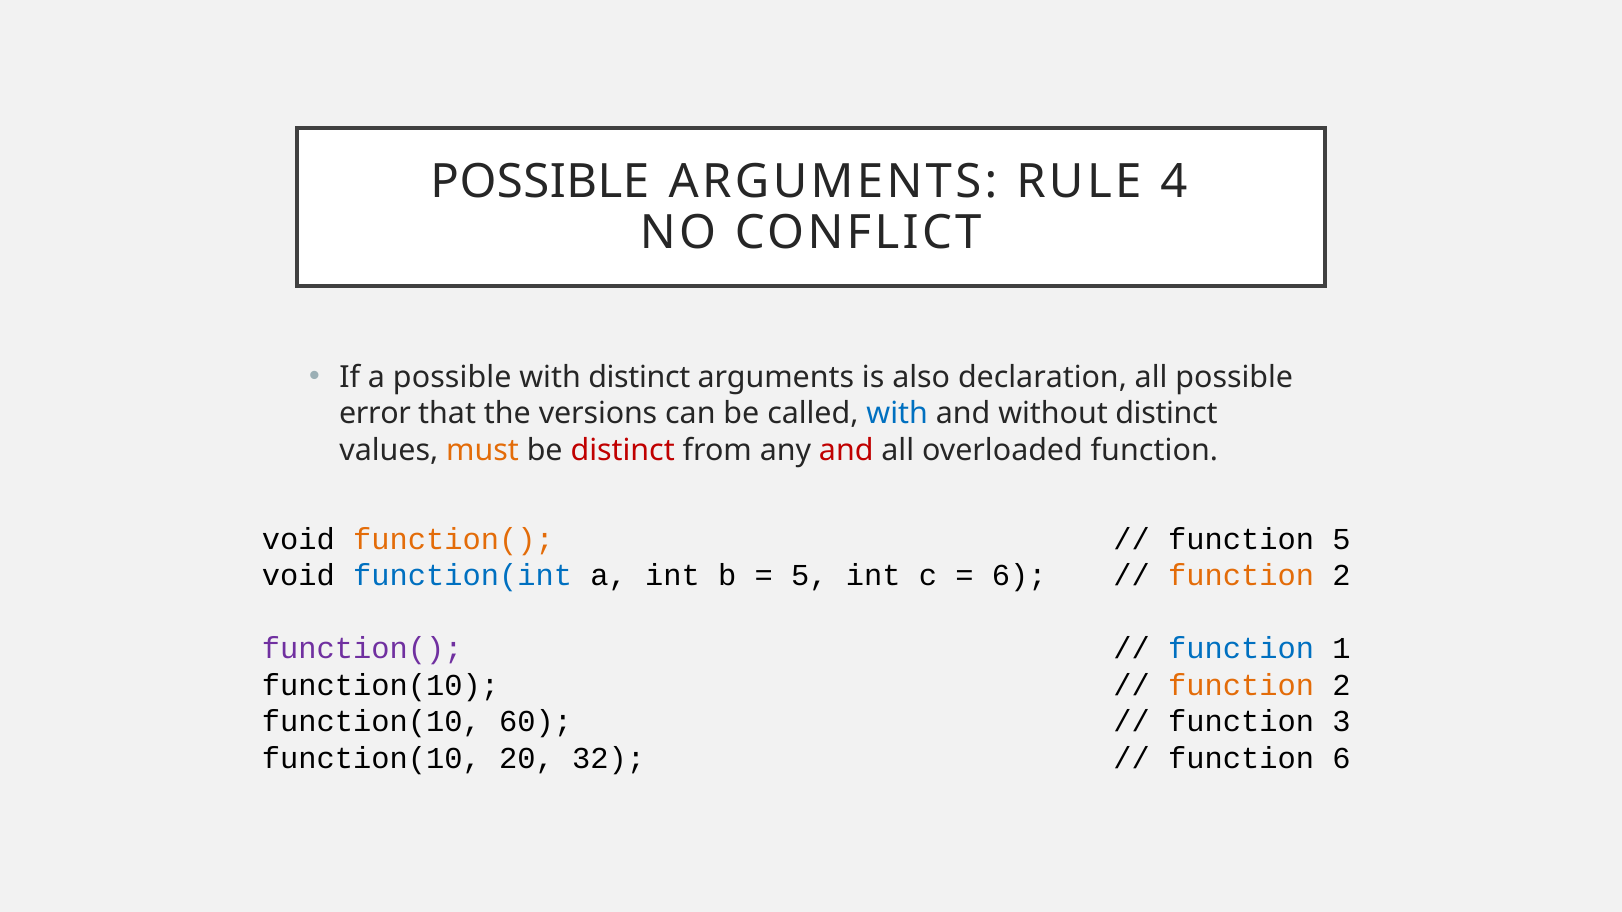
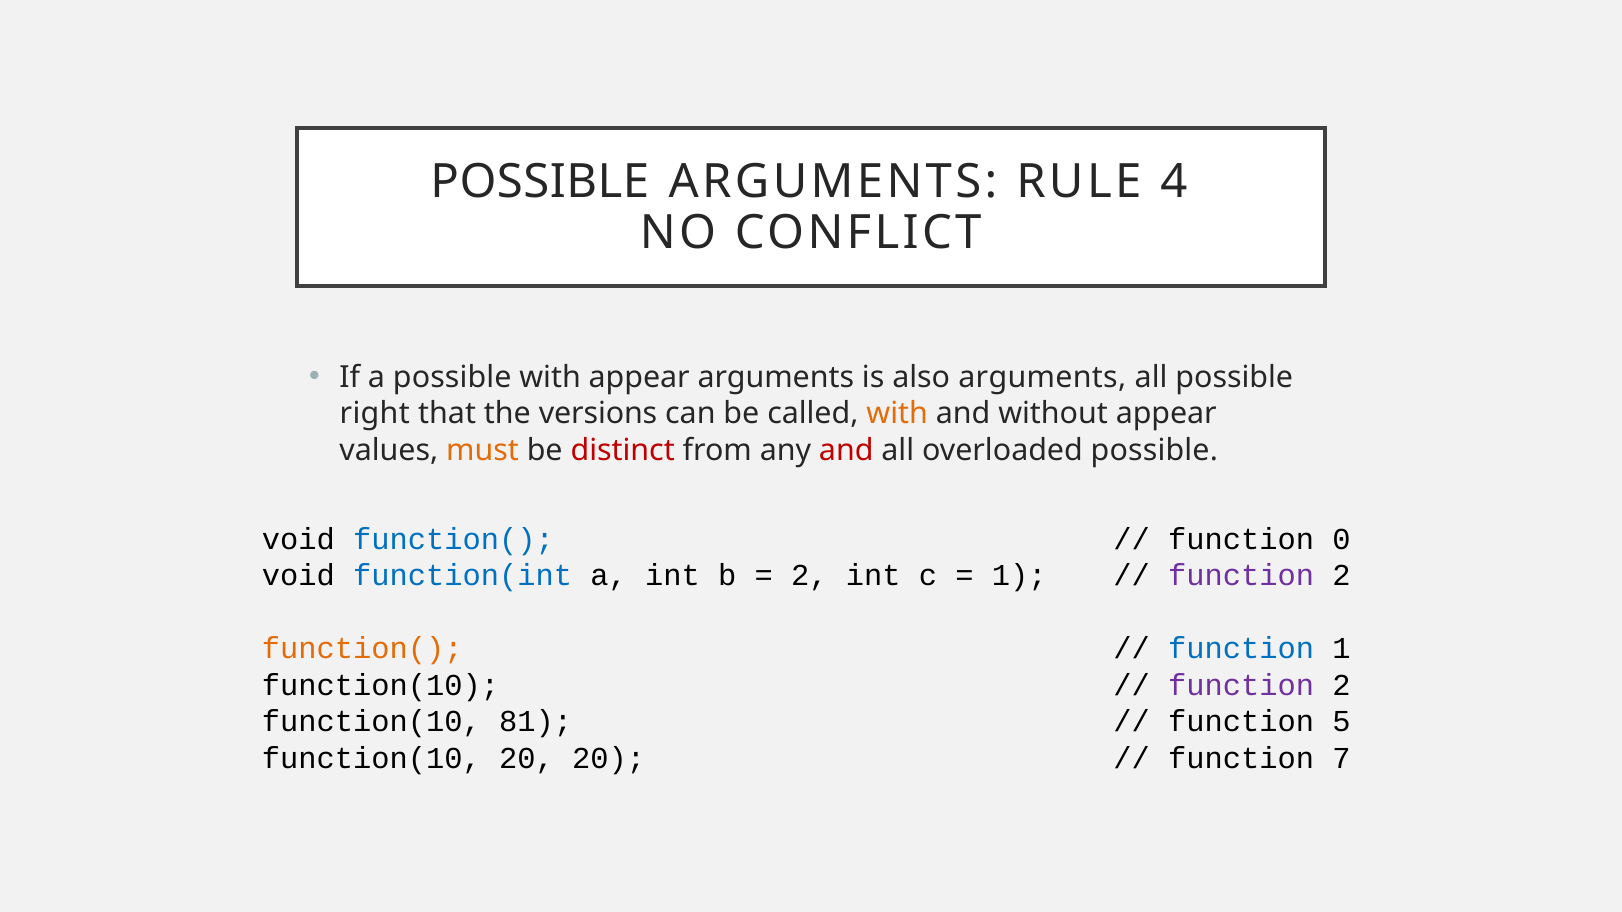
with distinct: distinct -> appear (639, 377)
also declaration: declaration -> arguments (1042, 377)
error: error -> right (375, 414)
with colour: blue -> orange (897, 414)
without distinct: distinct -> appear (1166, 414)
overloaded function: function -> possible (1154, 450)
function( colour: orange -> blue (454, 539)
function 5: 5 -> 0 (1342, 539)
5: 5 -> 2 (809, 576)
6: 6 -> 1 (1019, 576)
function colour: orange -> purple (1241, 576)
function( colour: purple -> orange (362, 649)
function colour: orange -> purple (1241, 685)
60: 60 -> 81 (536, 722)
3: 3 -> 5 (1342, 722)
20 32: 32 -> 20 (609, 758)
function 6: 6 -> 7 (1342, 758)
